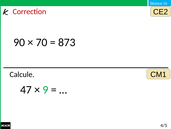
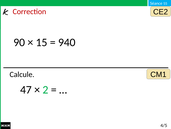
70: 70 -> 15 (42, 42)
873: 873 -> 940 (67, 42)
9: 9 -> 2 (45, 89)
